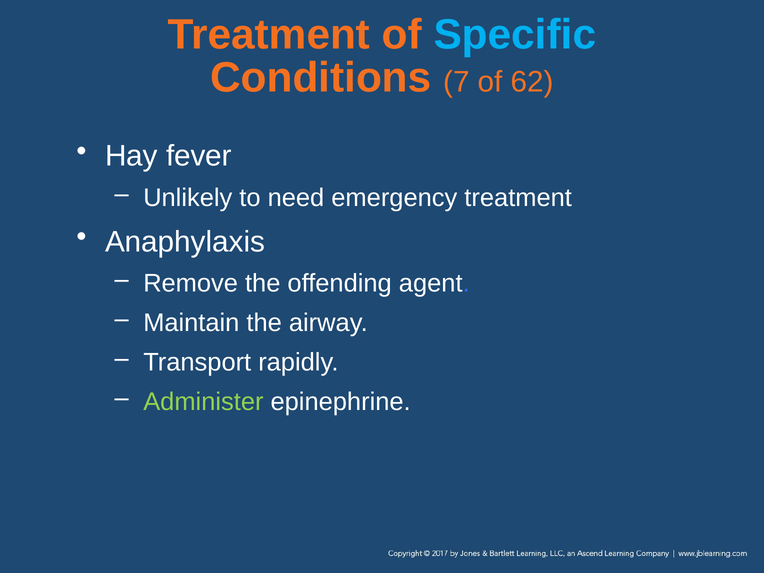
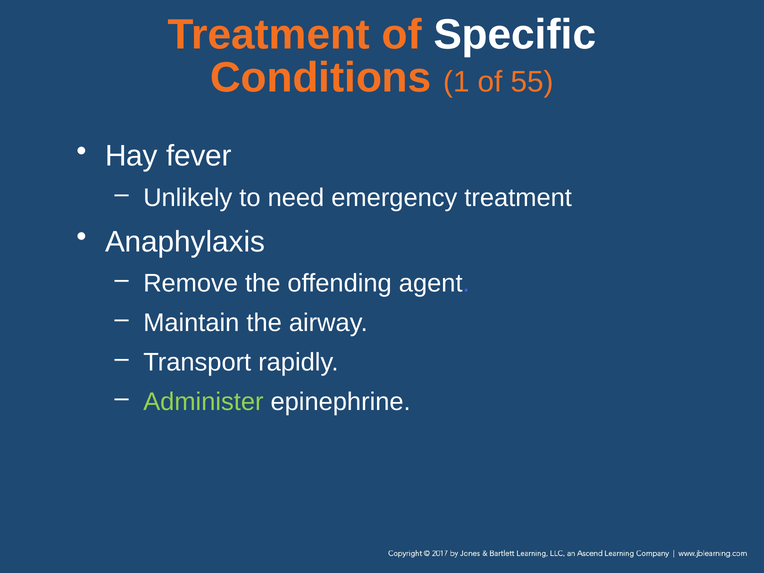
Specific colour: light blue -> white (515, 35)
7: 7 -> 1 (457, 82)
62: 62 -> 55 (532, 82)
